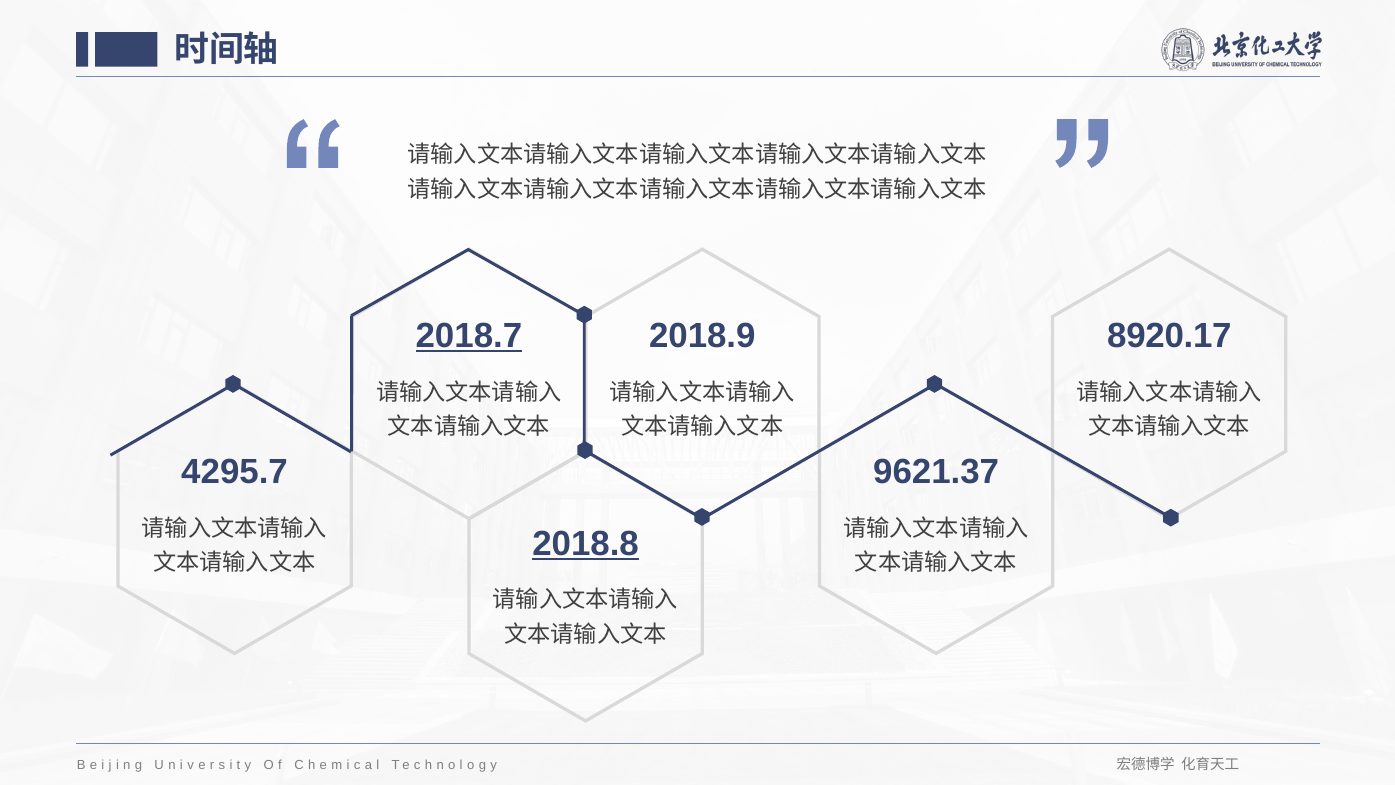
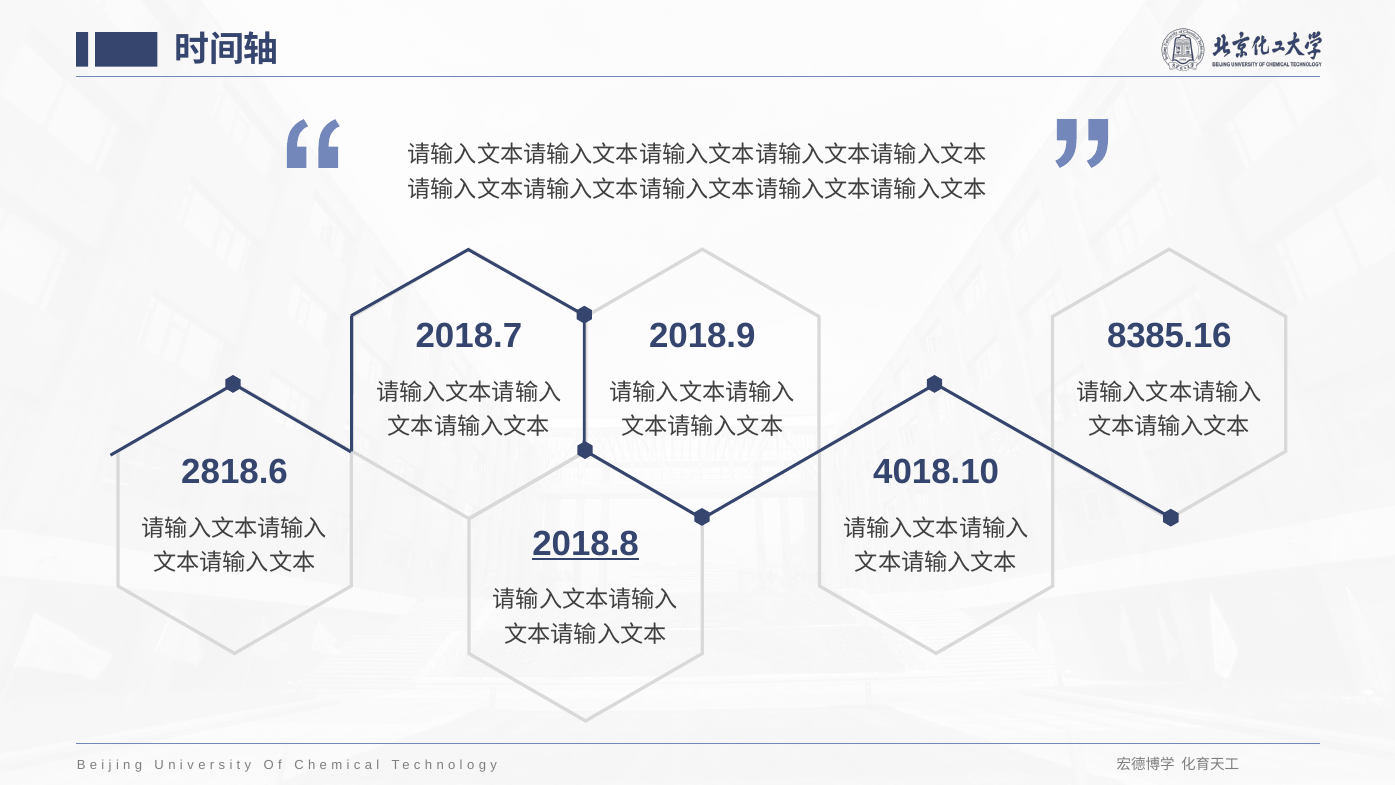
2018.7 underline: present -> none (469, 336)
8920.17: 8920.17 -> 8385.16 (1169, 336)
4295.7: 4295.7 -> 2818.6 (235, 472)
9621.37: 9621.37 -> 4018.10 (936, 472)
